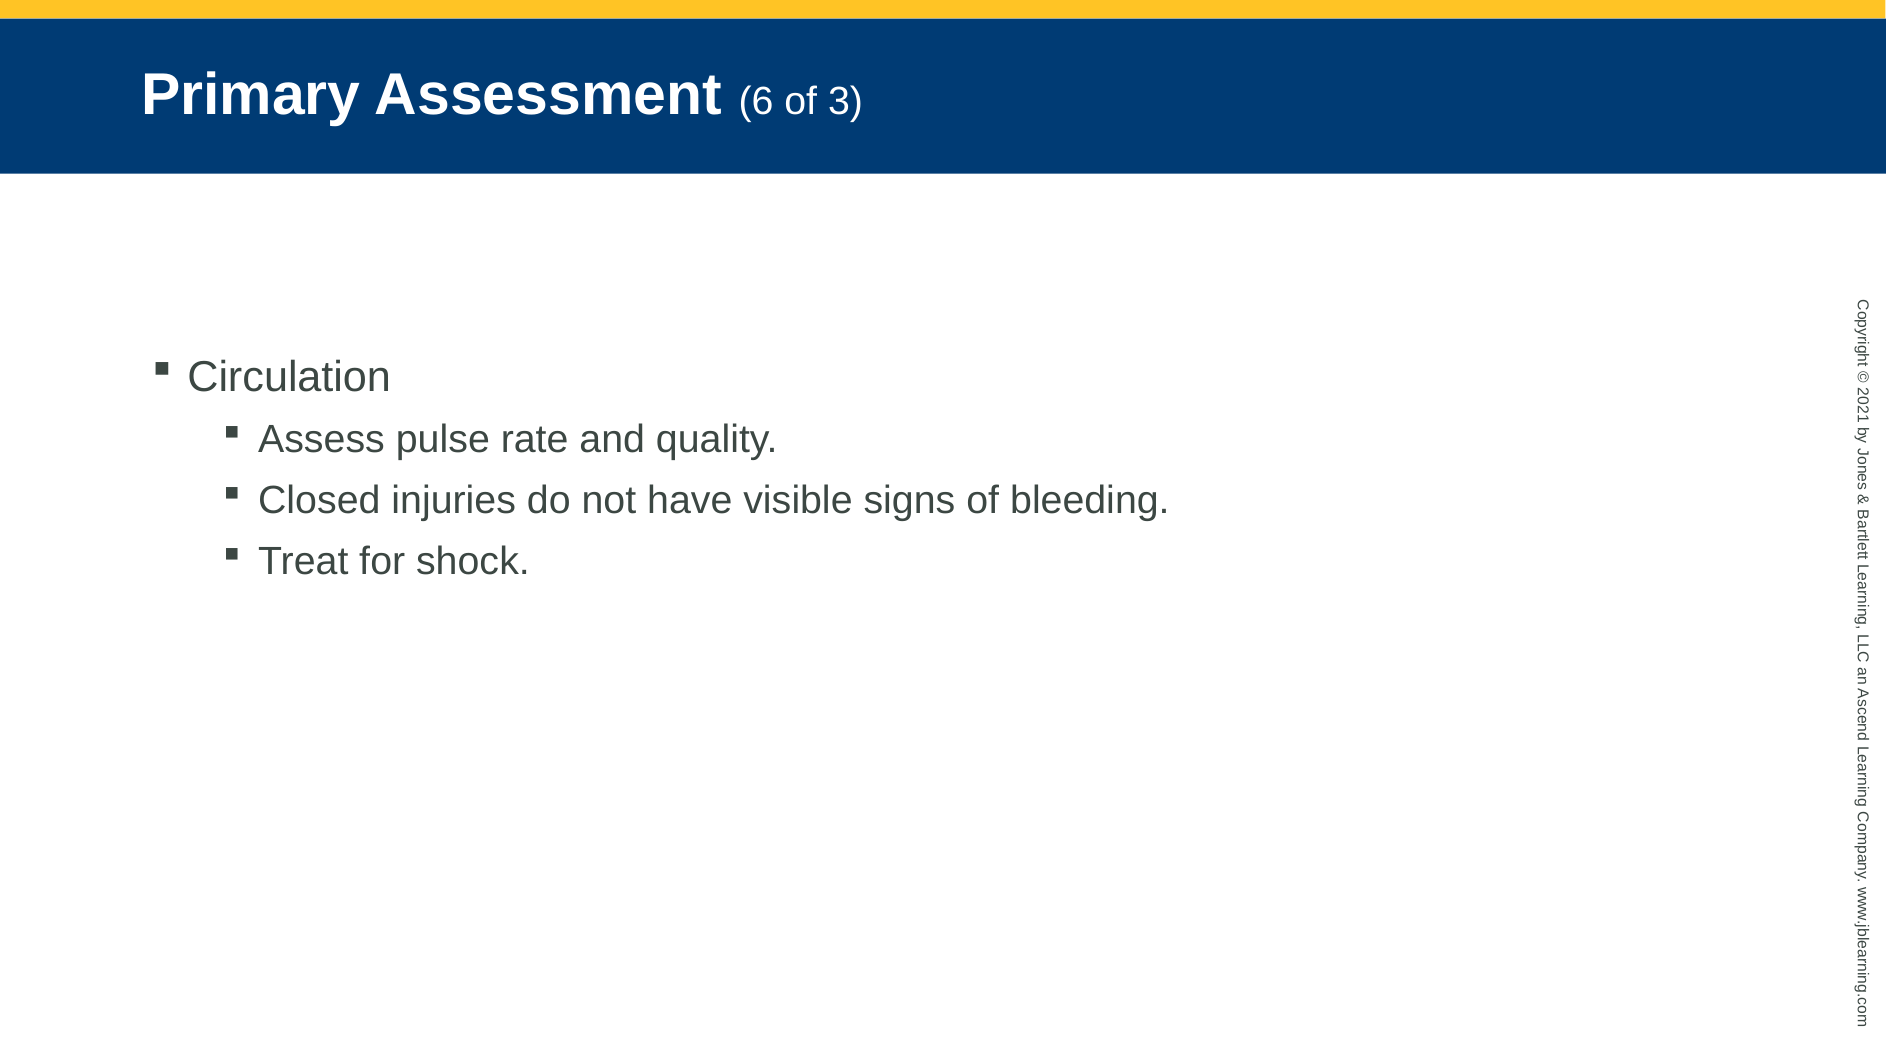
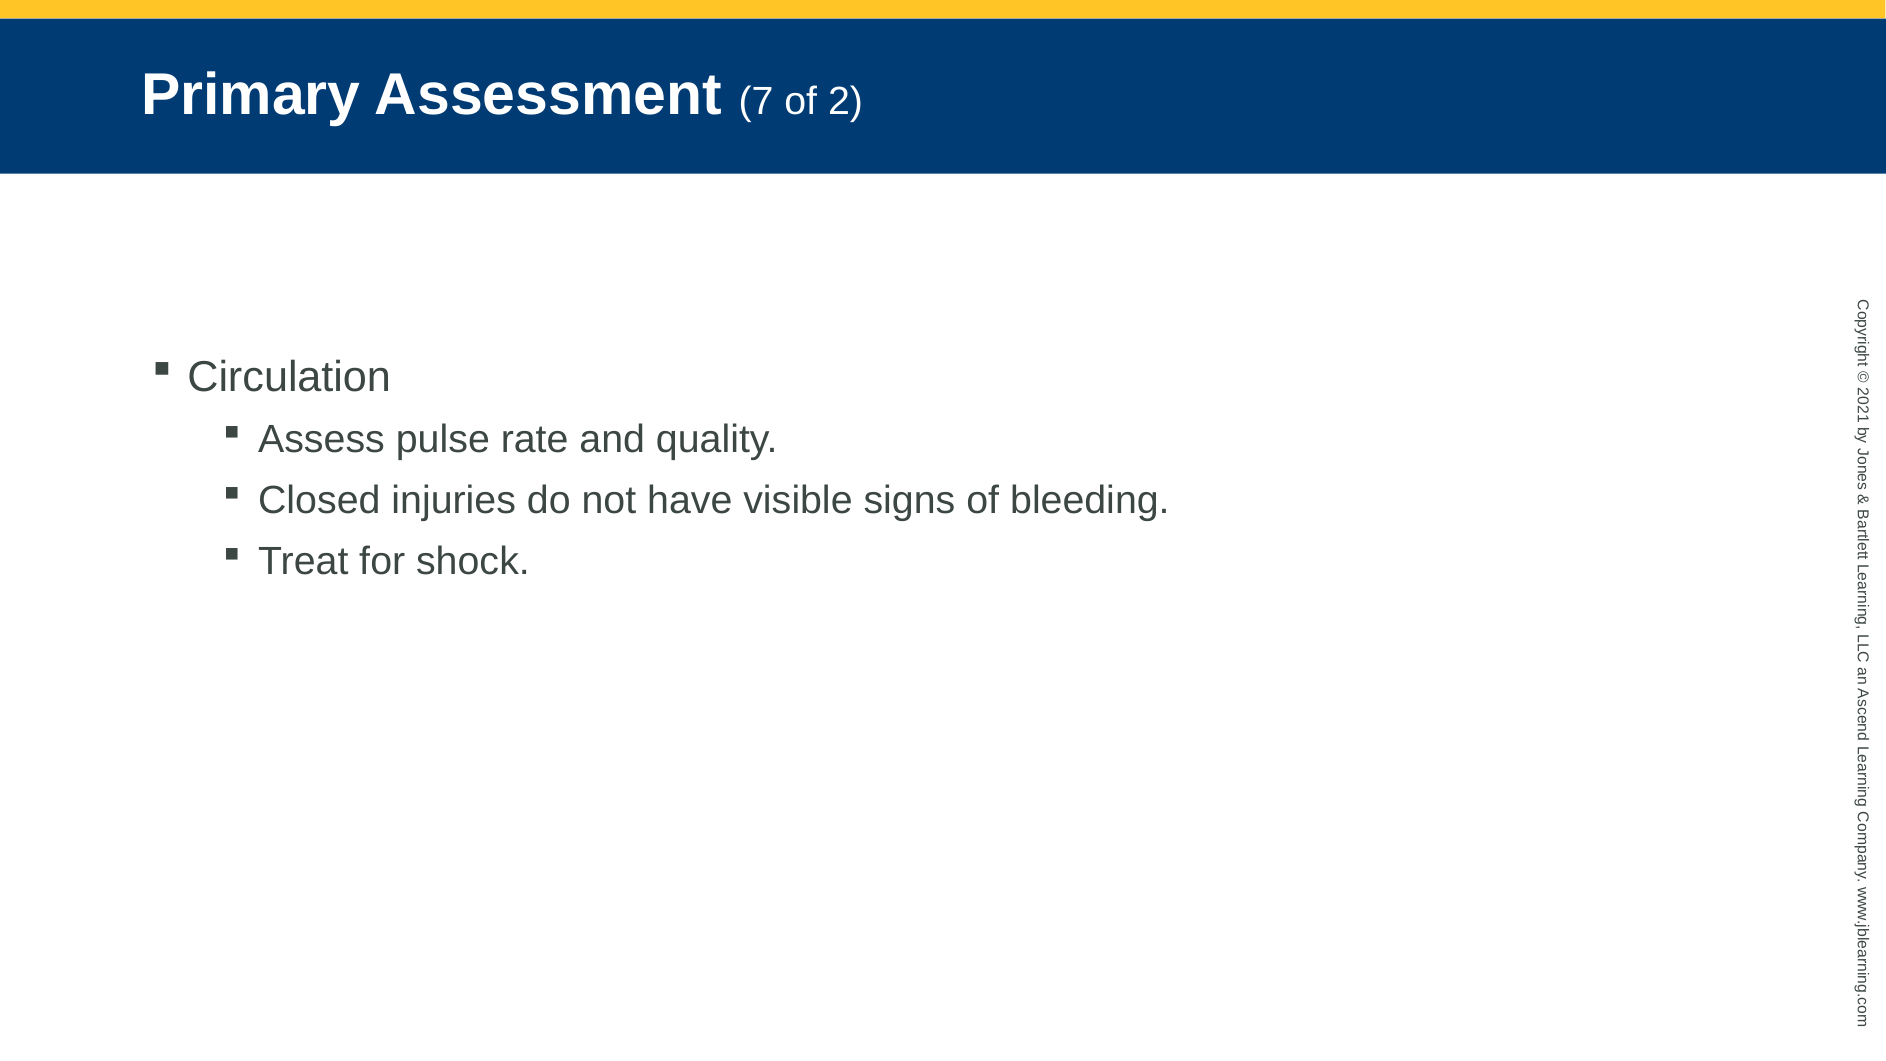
6: 6 -> 7 (756, 101)
of 3: 3 -> 2 (846, 101)
